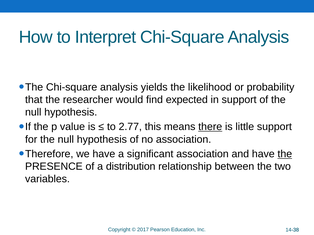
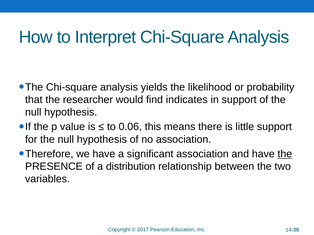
expected: expected -> indicates (187, 100)
2.77: 2.77 -> 0.06 (130, 127)
there underline: present -> none (210, 127)
